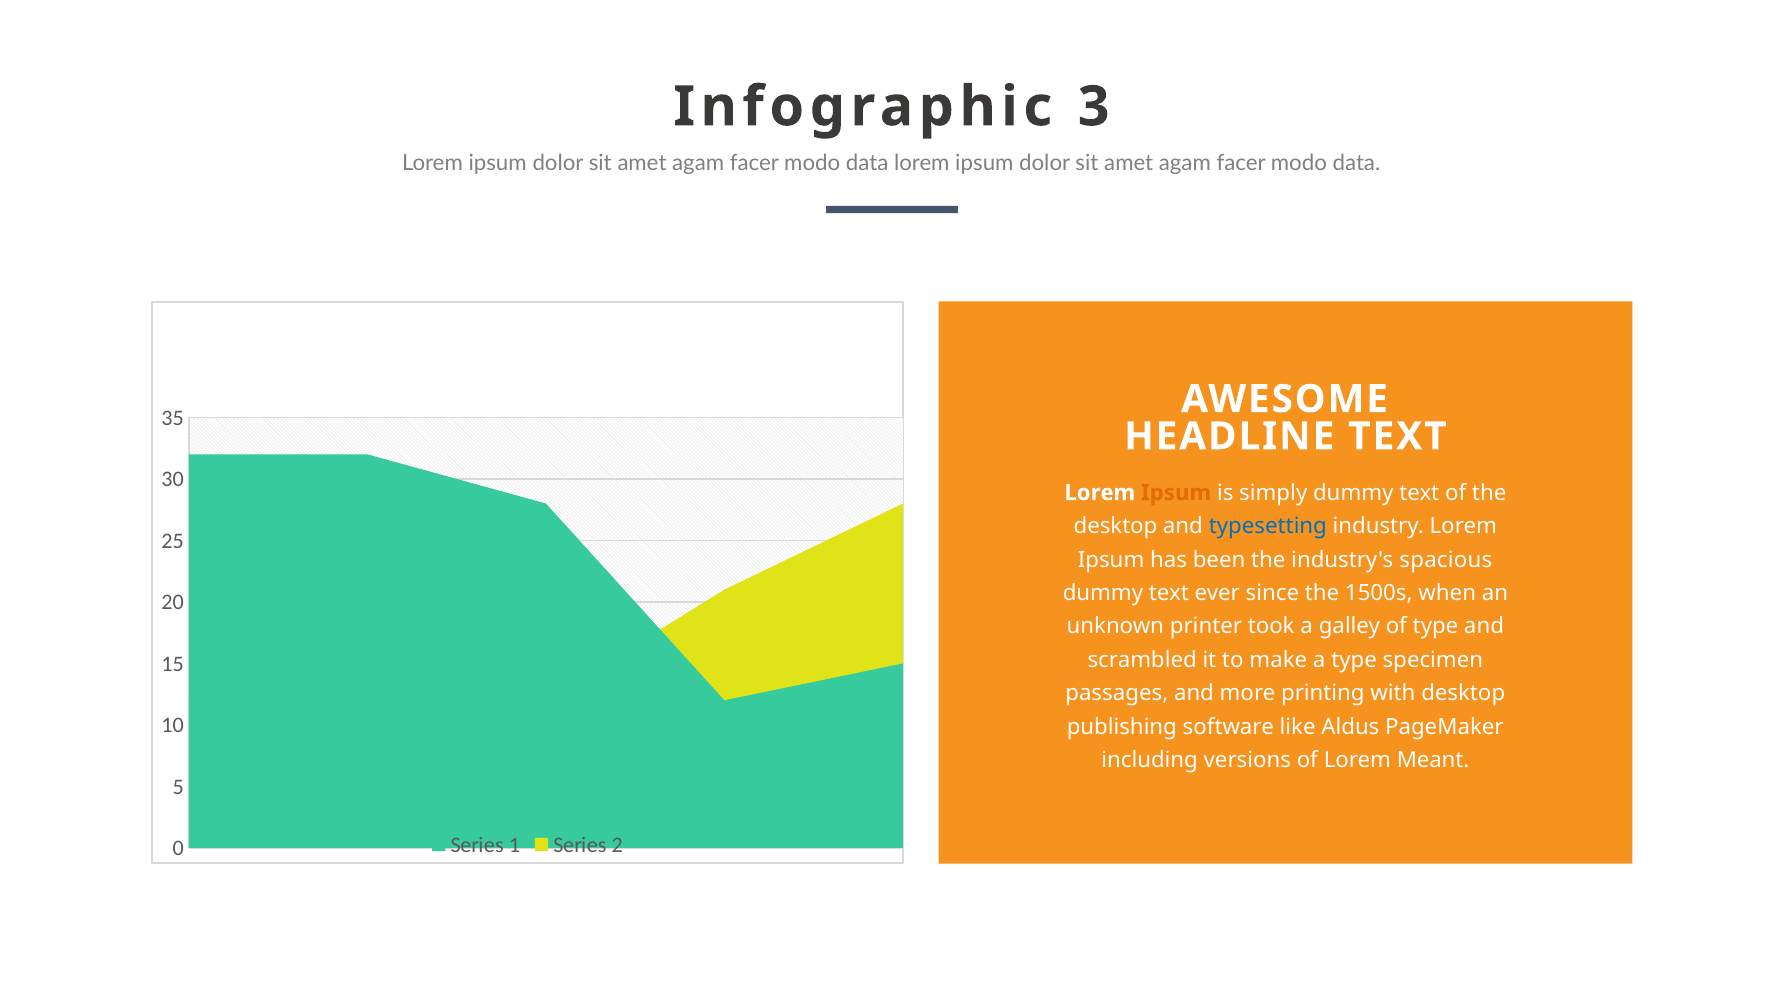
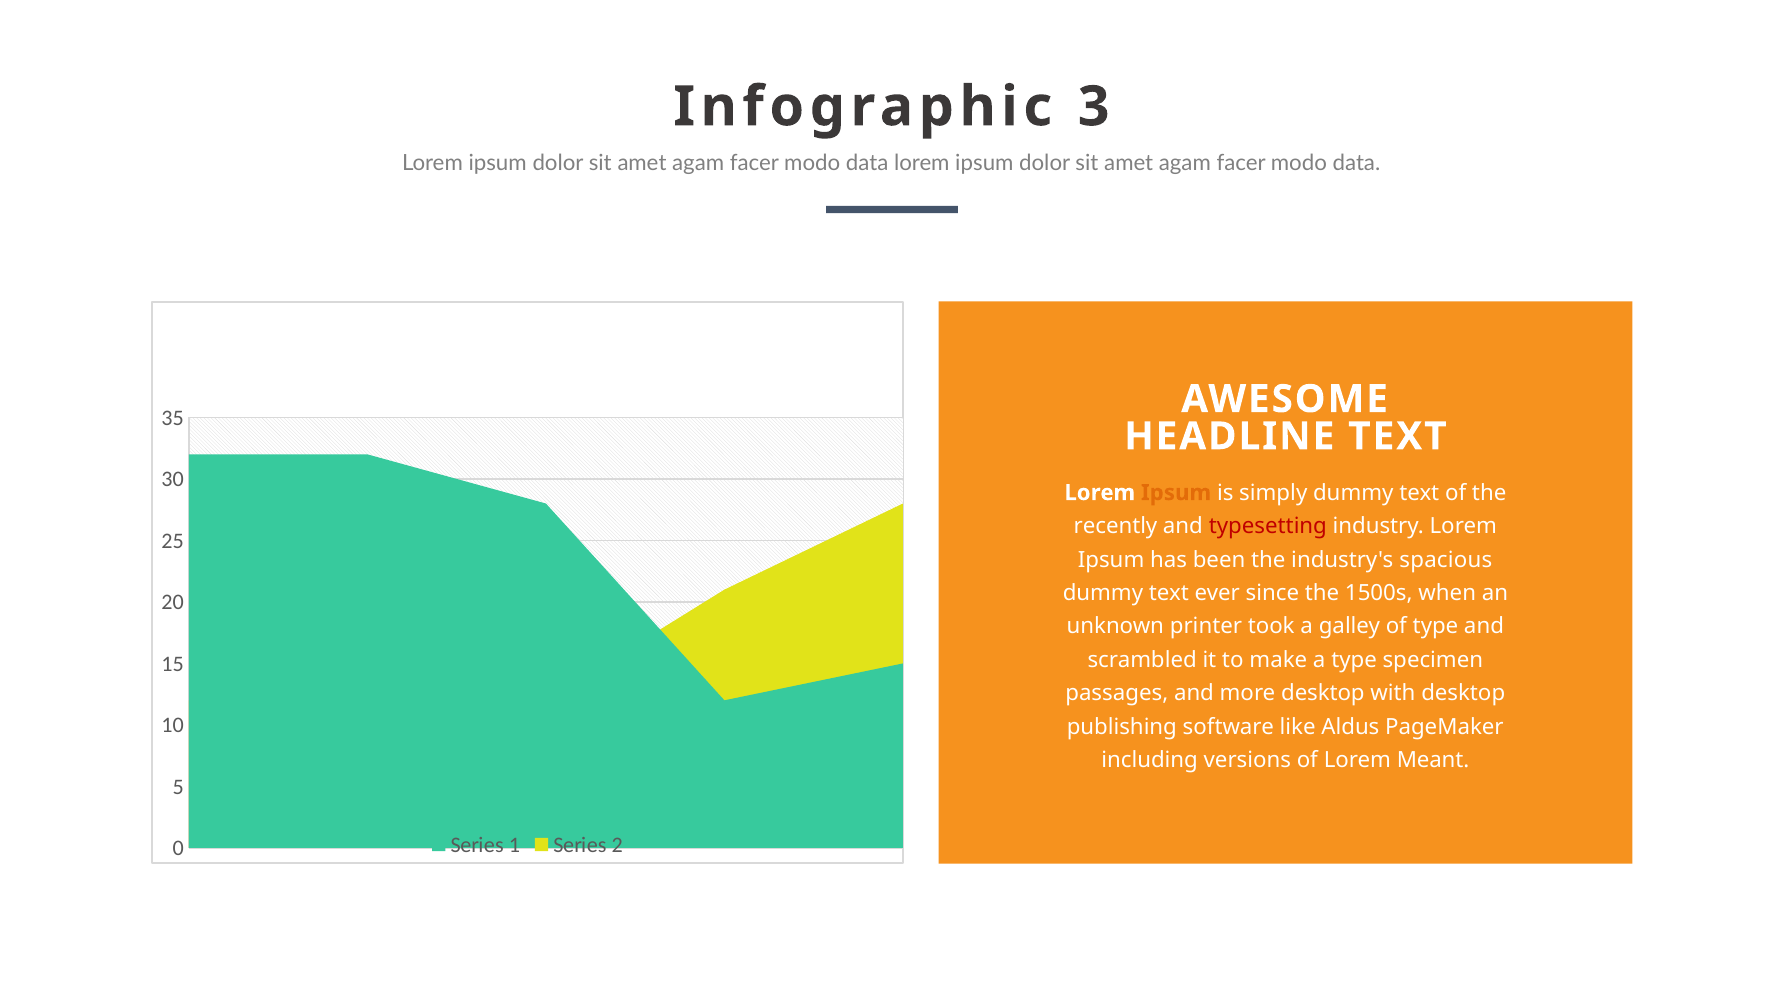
desktop: desktop -> recently (1116, 526)
typesetting colour: blue -> red (1268, 526)
more printing: printing -> desktop (1323, 693)
